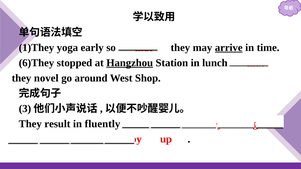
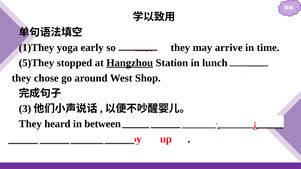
arrive underline: present -> none (229, 48)
6)They: 6)They -> 5)They (36, 63)
novel: novel -> chose (46, 78)
result: result -> heard (57, 124)
fluently: fluently -> between (103, 124)
